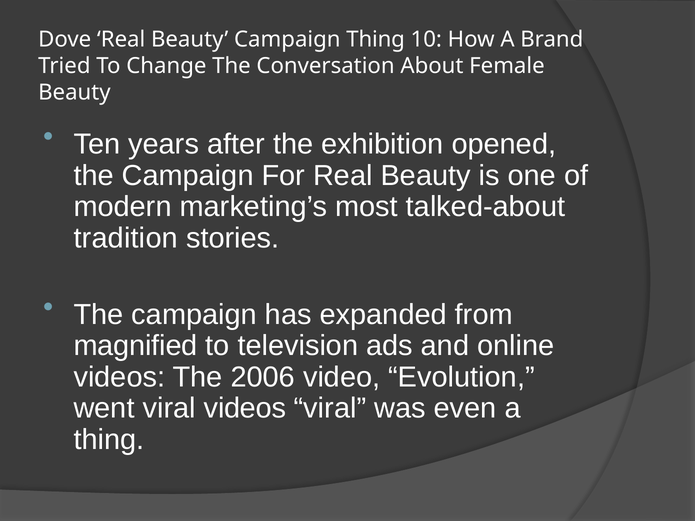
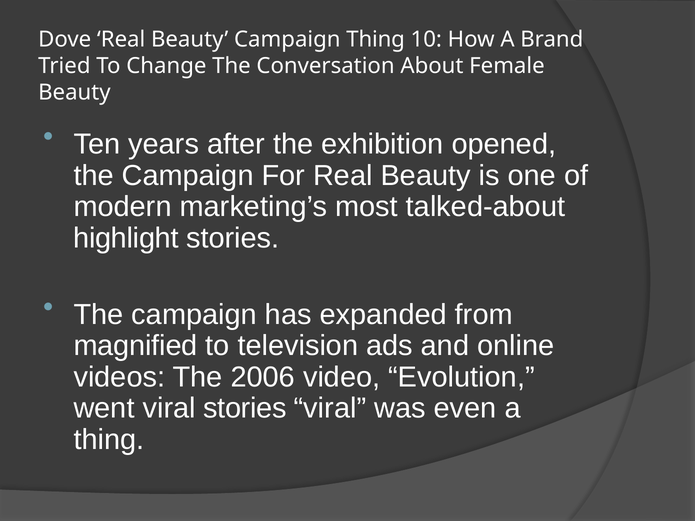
tradition: tradition -> highlight (126, 238)
viral videos: videos -> stories (245, 409)
